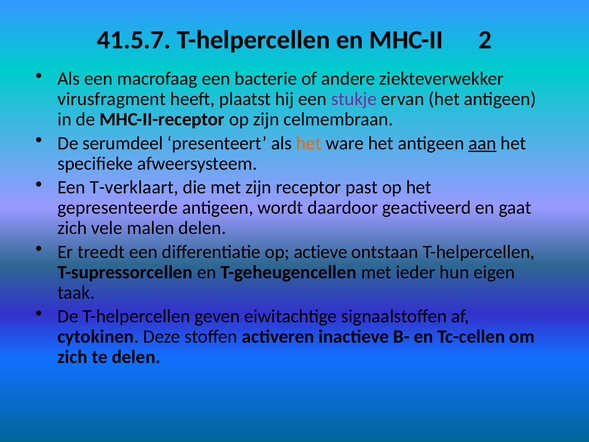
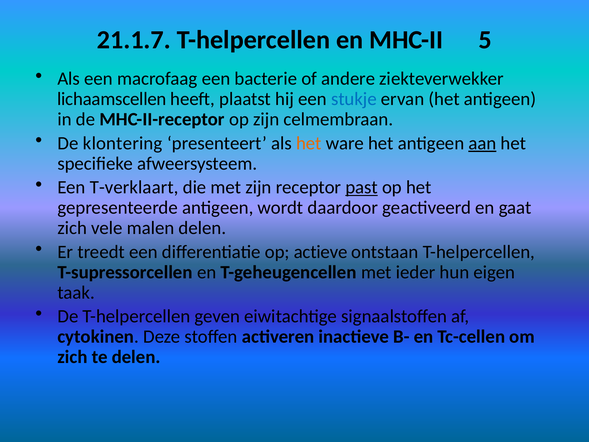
41.5.7: 41.5.7 -> 21.1.7 (134, 40)
2: 2 -> 5 (485, 40)
virusfragment: virusfragment -> lichaamscellen (112, 99)
stukje colour: purple -> blue (354, 99)
serumdeel: serumdeel -> klontering (123, 143)
past underline: none -> present (362, 187)
